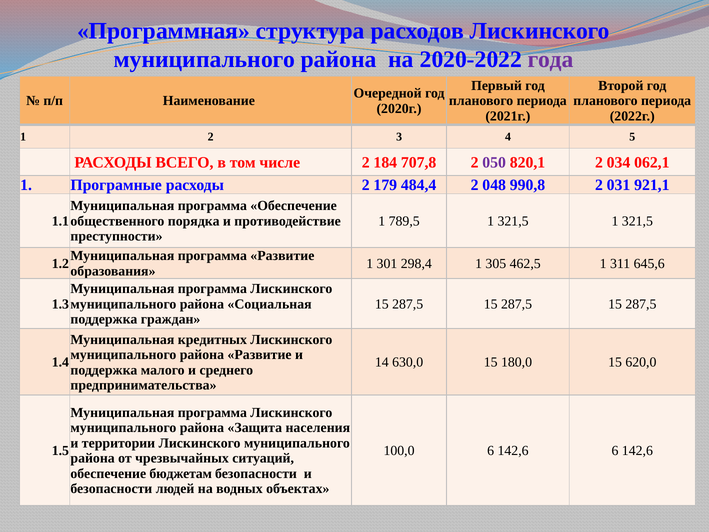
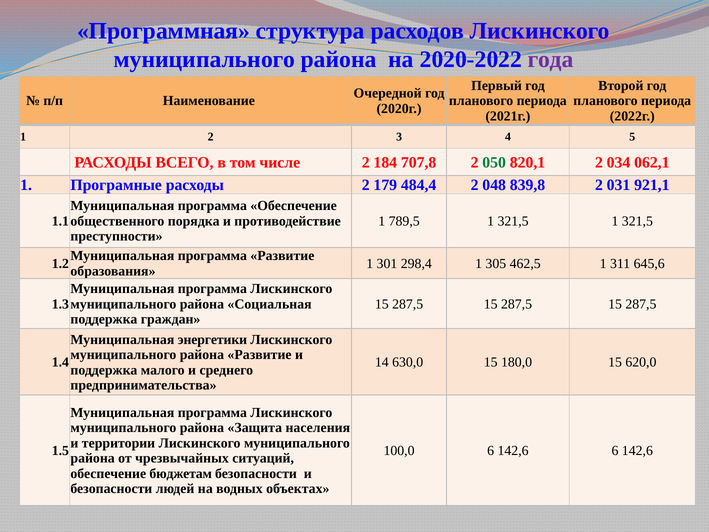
050 colour: purple -> green (494, 162)
990,8: 990,8 -> 839,8 (527, 185)
кредитных: кредитных -> энергетики (212, 339)
